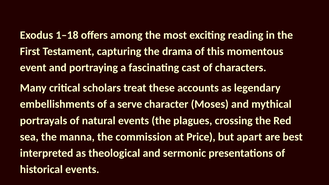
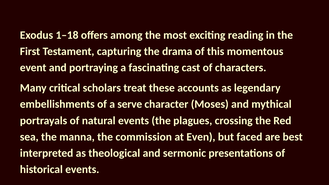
Price: Price -> Even (201, 137)
apart: apart -> faced (249, 137)
